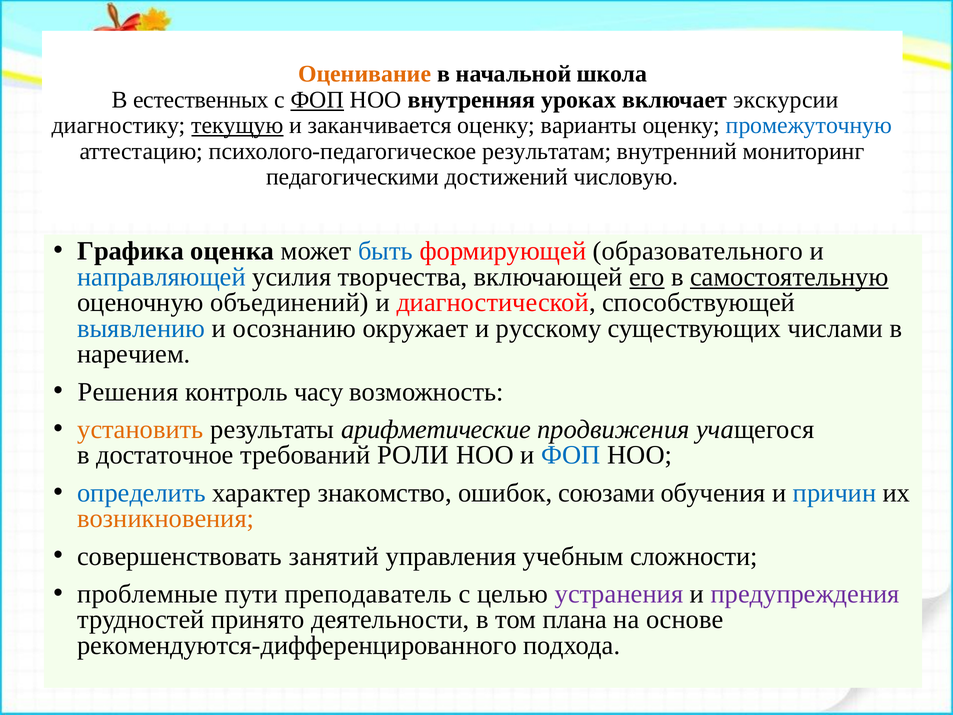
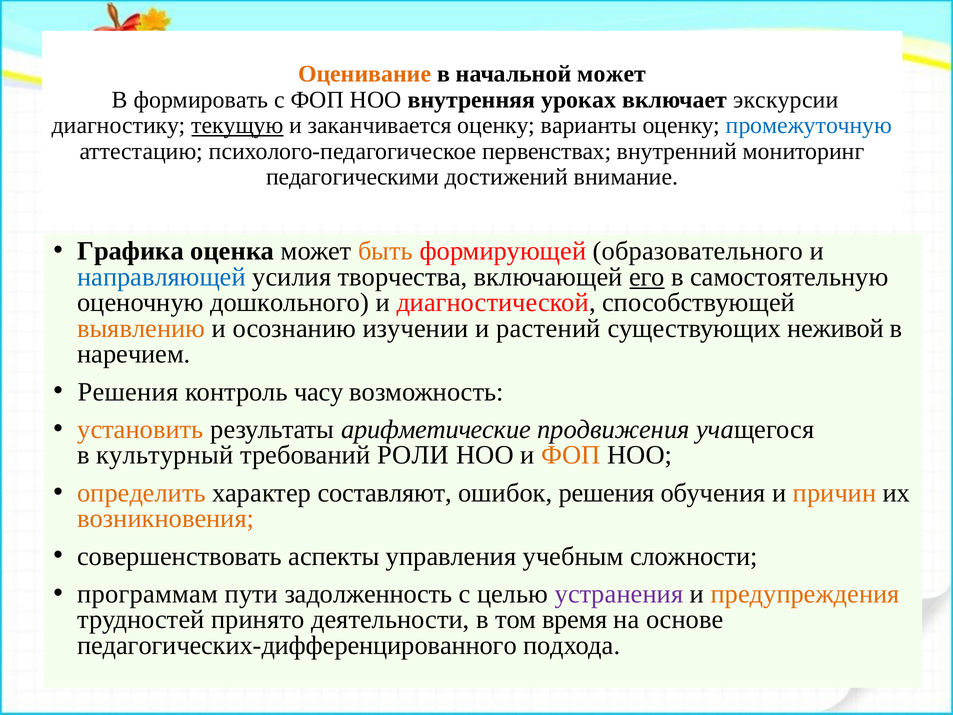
начальной школа: школа -> может (612, 74)
естественных: естественных -> формировать (201, 100)
ФОП underline: present -> none (317, 100)
результатам: результатам -> первенствах (547, 151)
числовую: числовую -> внимание (626, 177)
быть colour: blue -> orange (385, 251)
самостоятельную underline: present -> none (789, 277)
объединений: объединений -> дошкольного (290, 303)
выявлению colour: blue -> orange (141, 328)
окружает: окружает -> изучении (416, 328)
русскому: русскому -> растений (548, 328)
числами: числами -> неживой (836, 328)
достаточное: достаточное -> культурный (165, 455)
ФОП colour: blue -> orange (571, 455)
определить colour: blue -> orange (141, 493)
знакомство: знакомство -> составляют (385, 493)
ошибок союзами: союзами -> решения (607, 493)
причин colour: blue -> orange (835, 493)
занятий: занятий -> аспекты (334, 556)
проблемные: проблемные -> программам (148, 594)
преподаватель: преподаватель -> задолженность (368, 594)
предупреждения colour: purple -> orange (805, 594)
плана: плана -> время (575, 619)
рекомендуются-дифференцированного: рекомендуются-дифференцированного -> педагогических-дифференцированного (297, 645)
